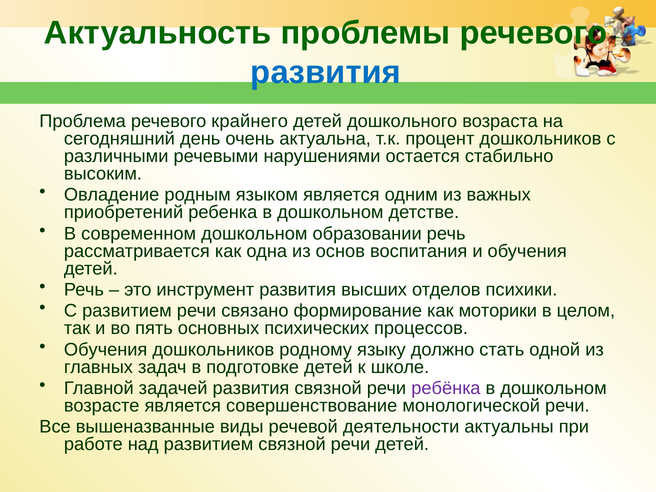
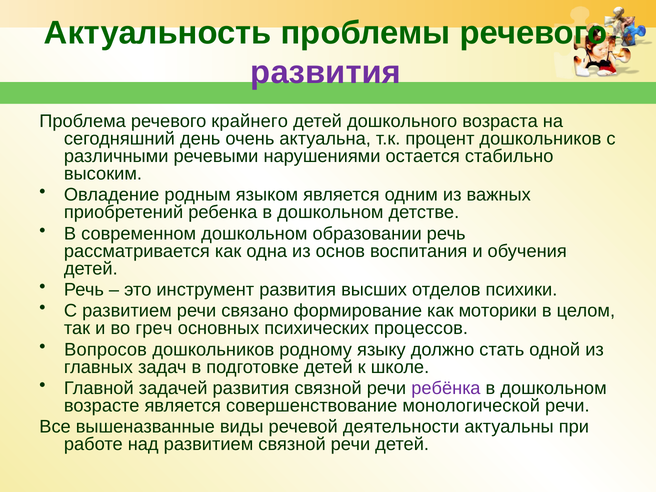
развития colour: blue -> purple (326, 73)
пять: пять -> греч (154, 328)
Обучения: Обучения -> Вопросов (106, 350)
